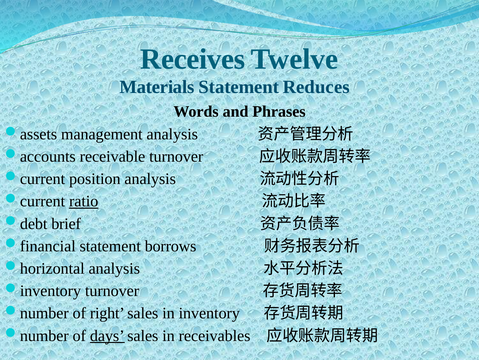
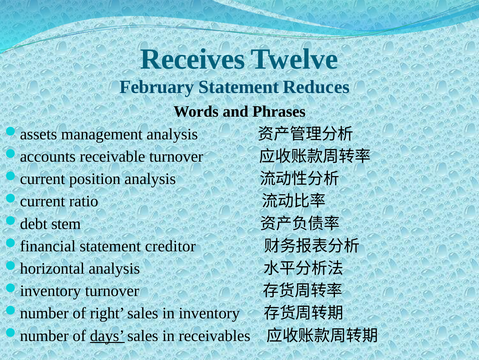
Materials: Materials -> February (157, 87)
ratio underline: present -> none (84, 201)
brief: brief -> stem (66, 223)
borrows: borrows -> creditor (170, 246)
